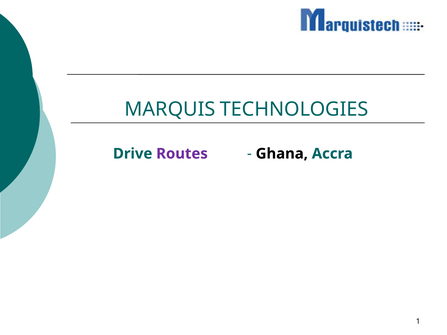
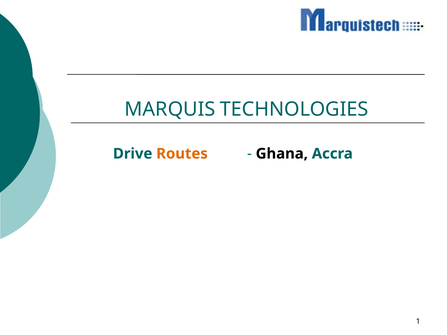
Routes colour: purple -> orange (182, 154)
